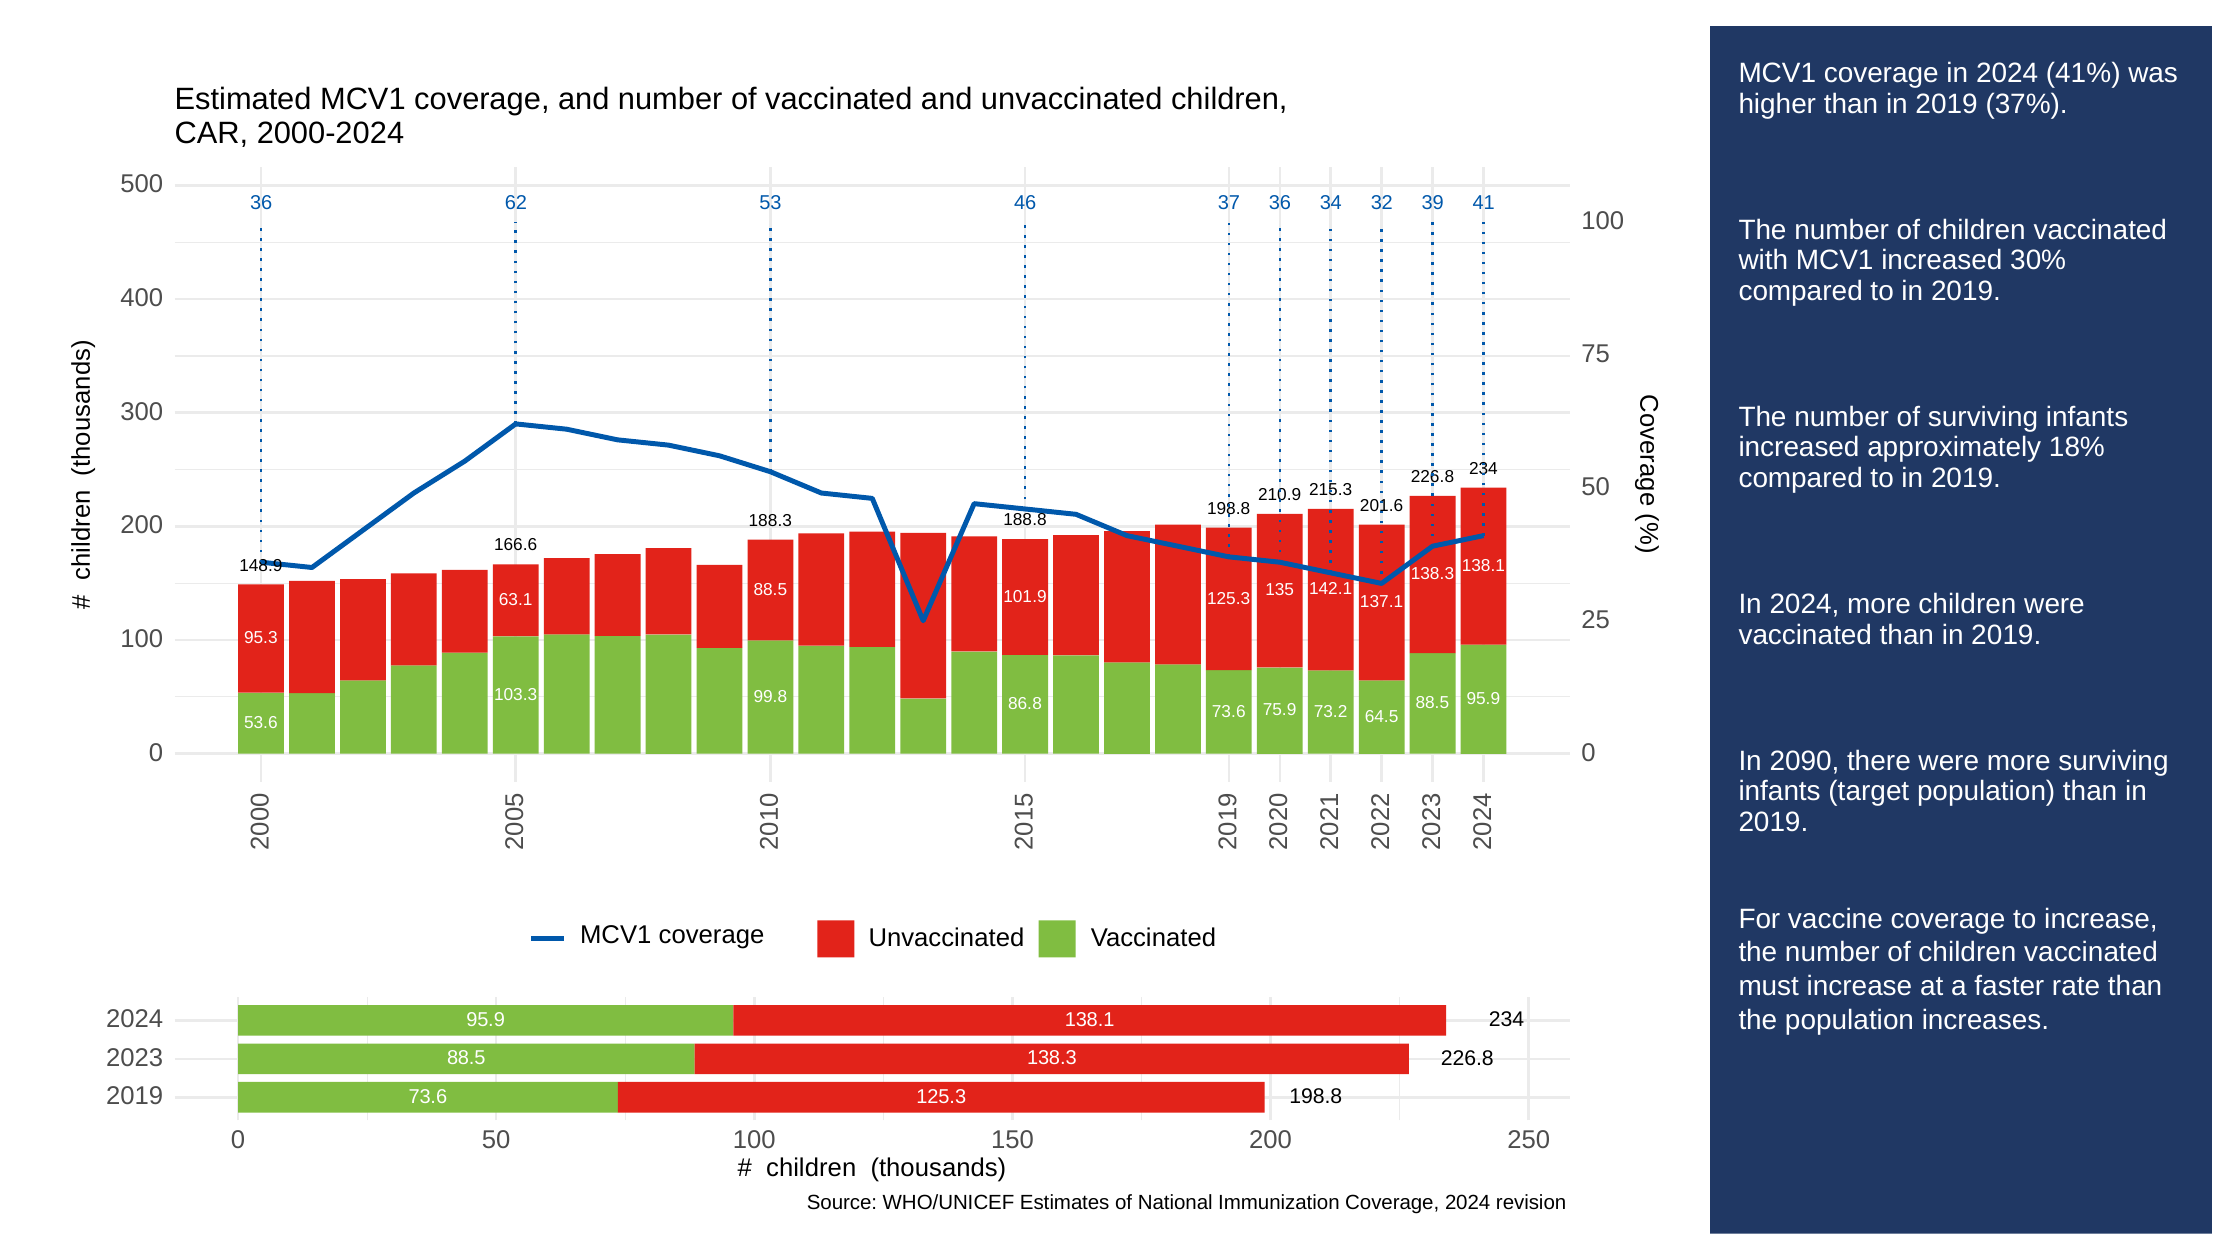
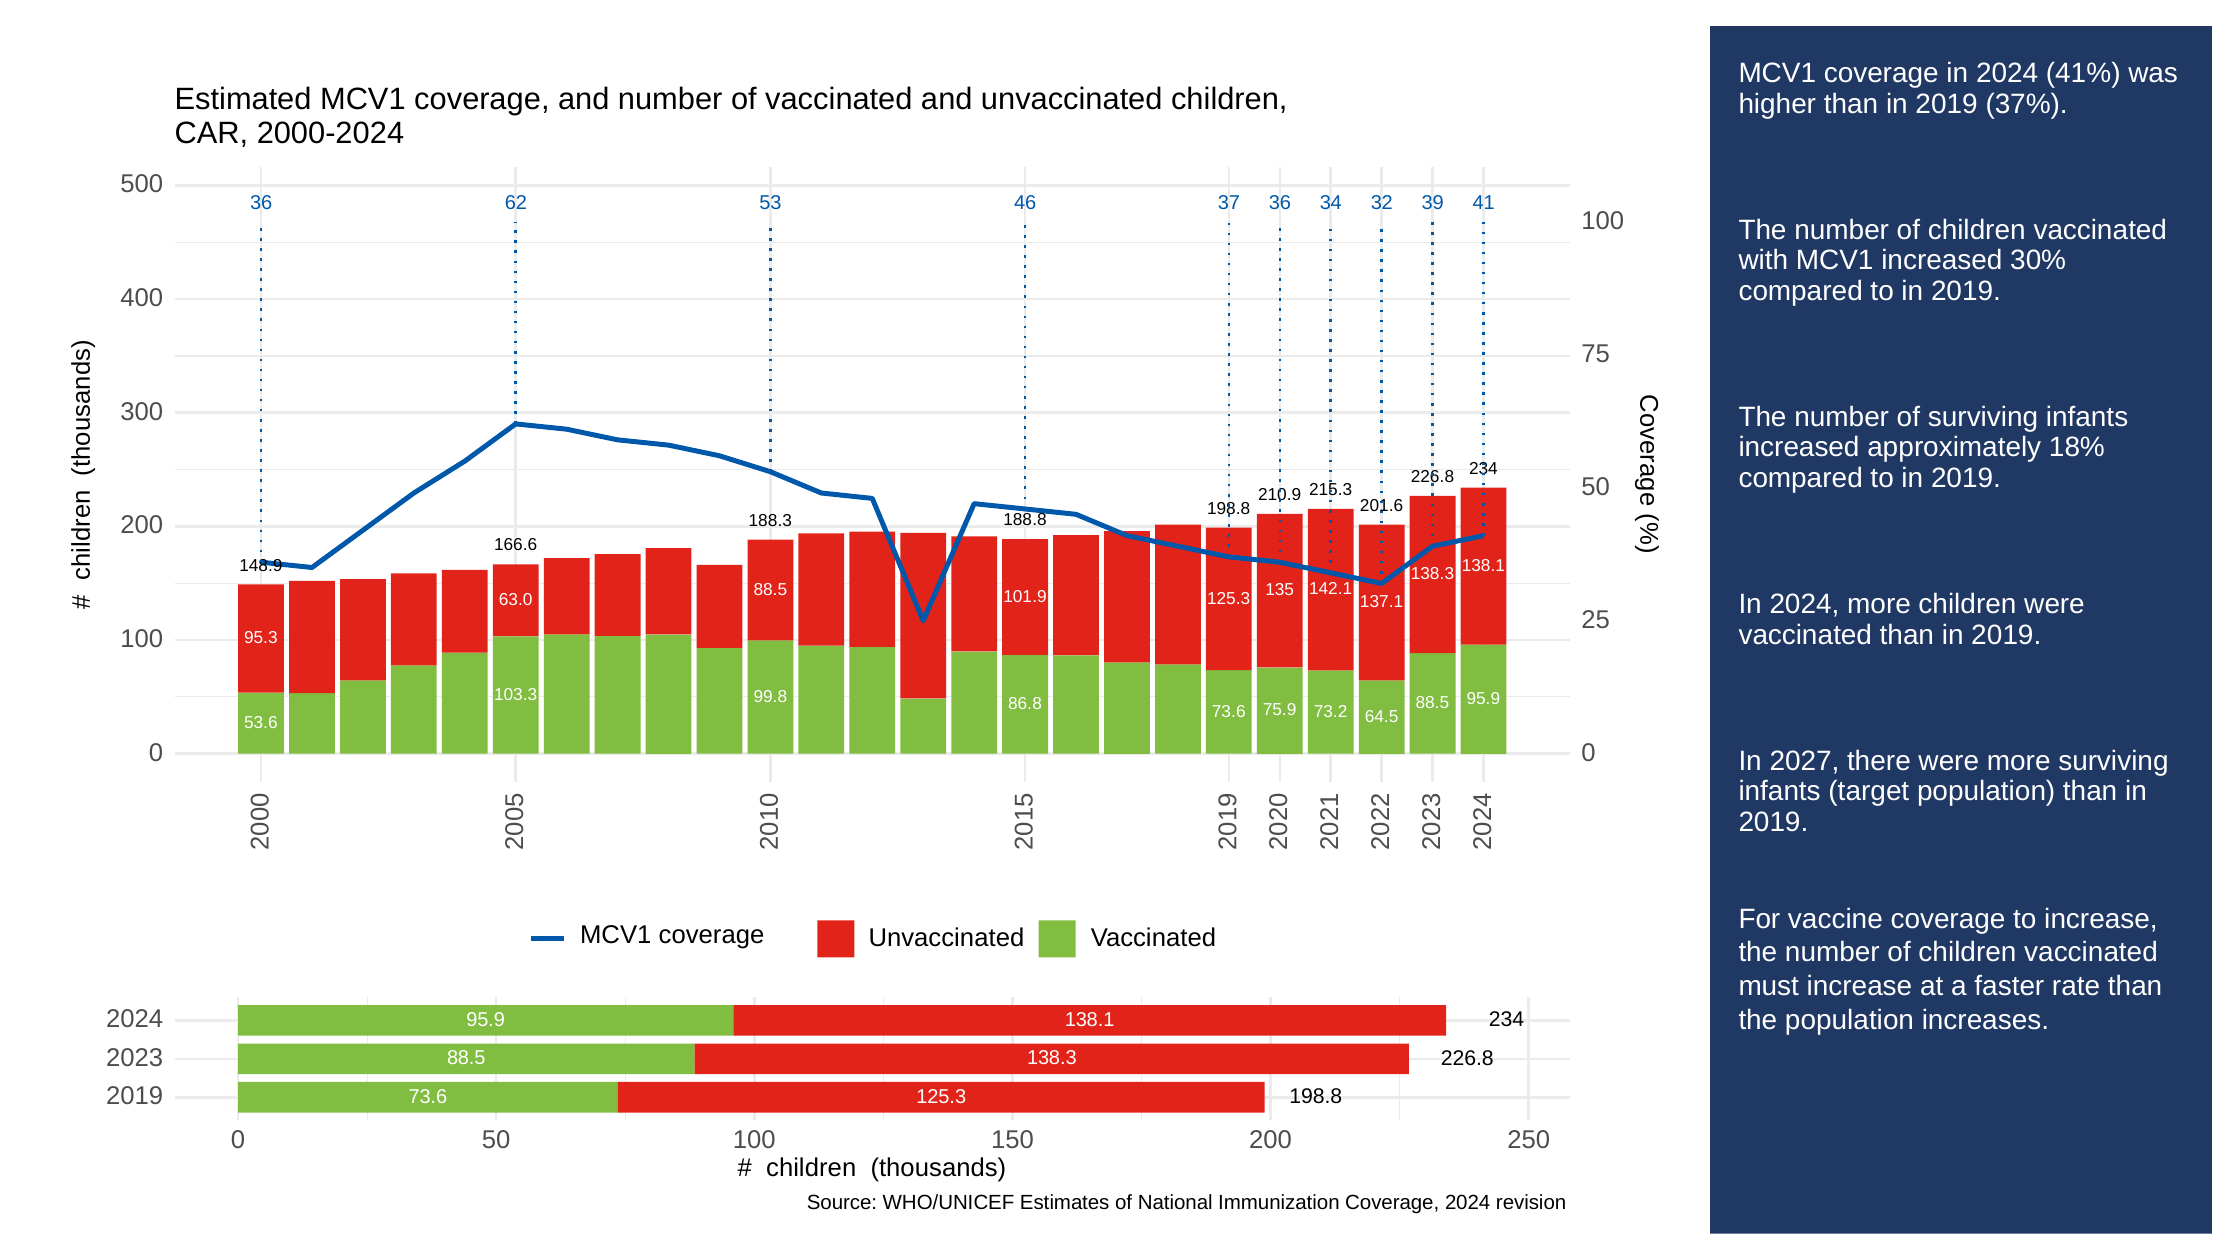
63.1: 63.1 -> 63.0 (516, 600)
2090: 2090 -> 2027 (1804, 761)
